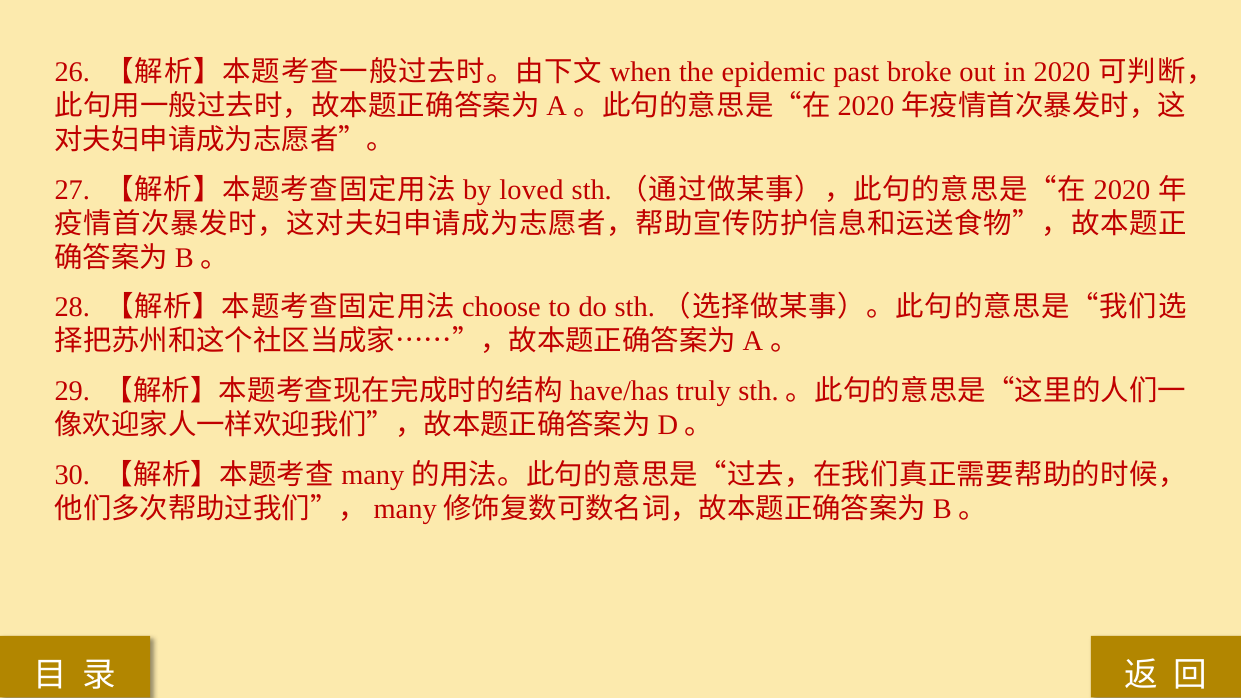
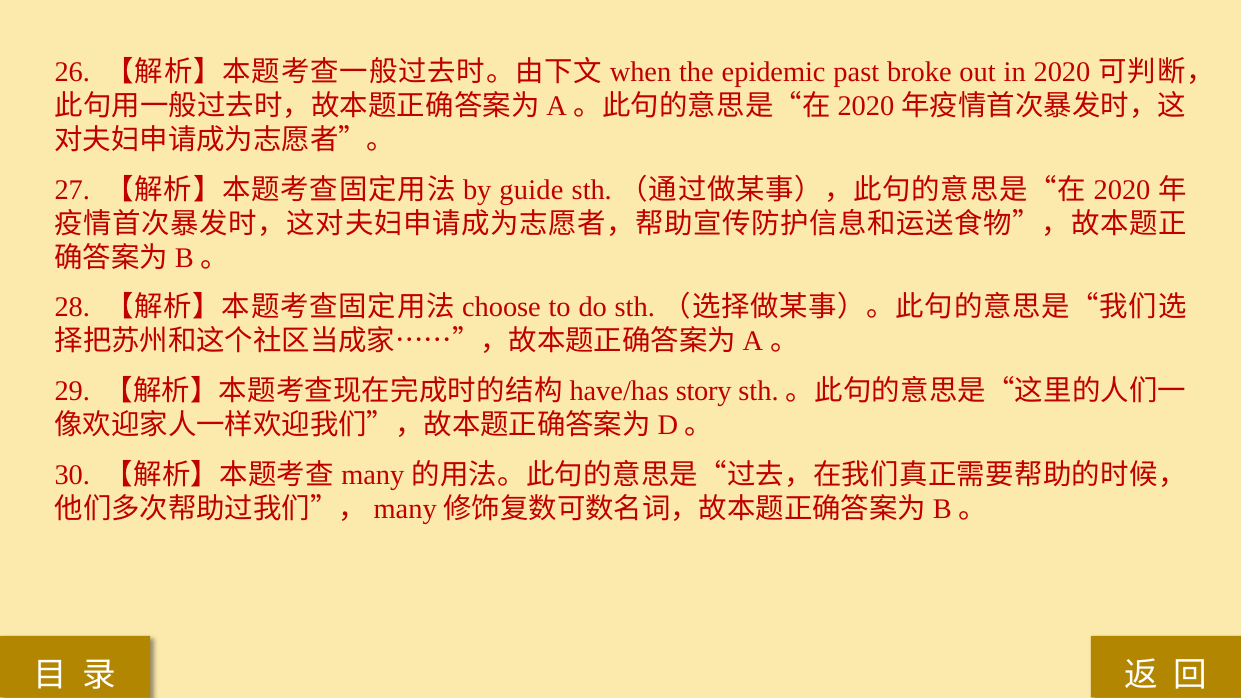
loved: loved -> guide (531, 190)
truly: truly -> story (704, 391)
